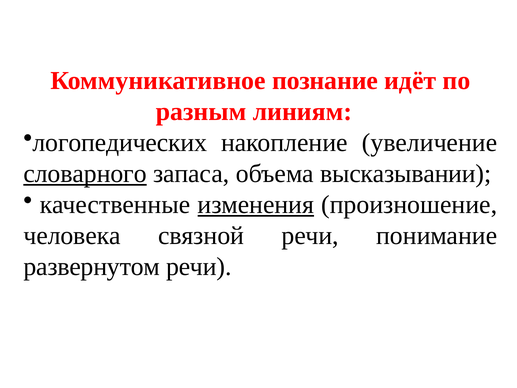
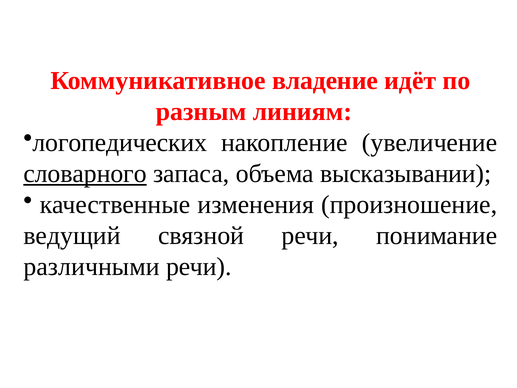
познание: познание -> владение (325, 80)
изменения underline: present -> none (256, 205)
человека: человека -> ведущий (72, 236)
развернутом: развернутом -> различными (92, 267)
